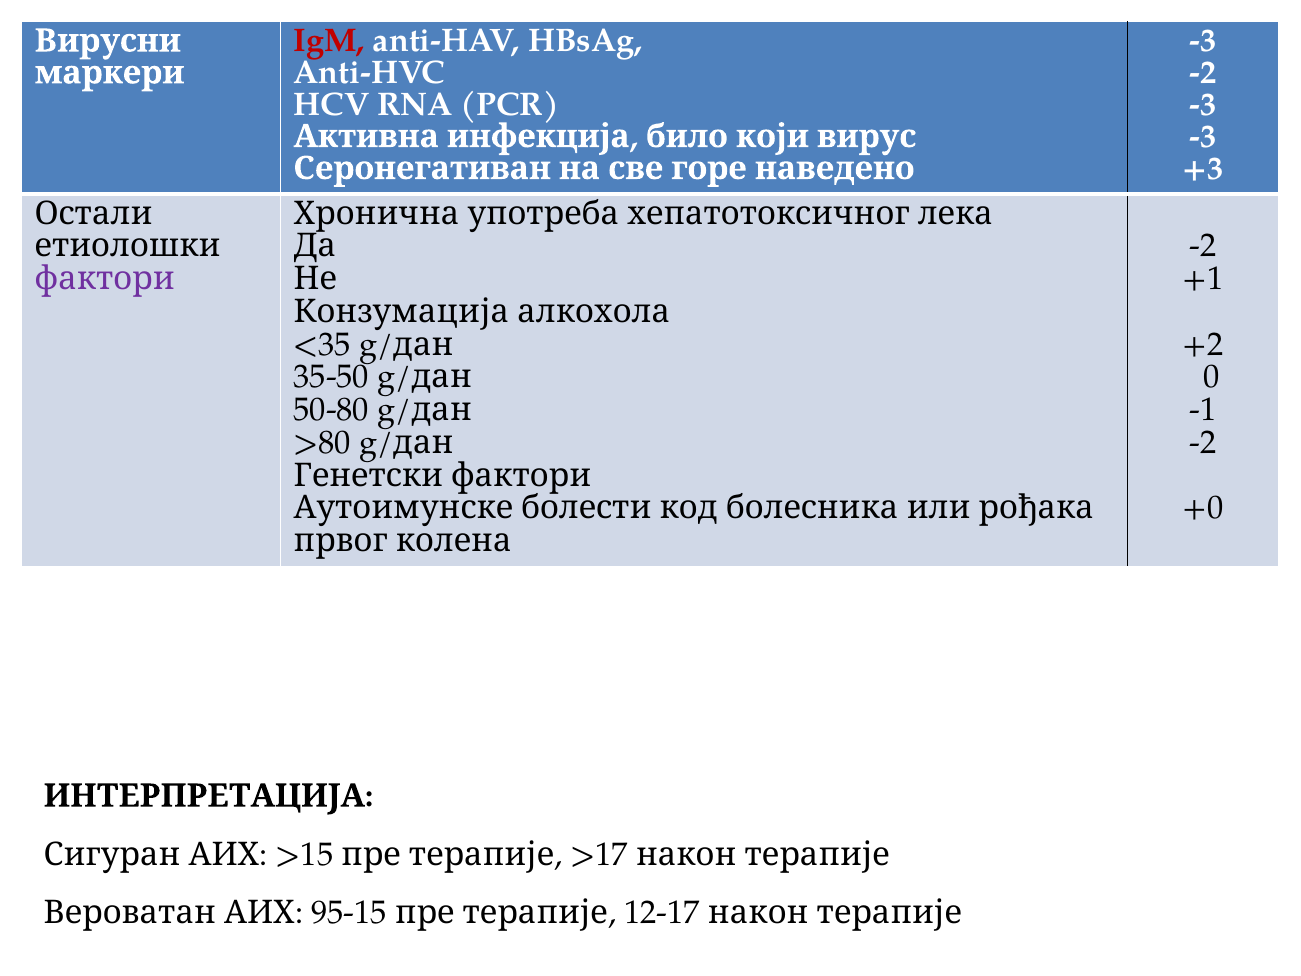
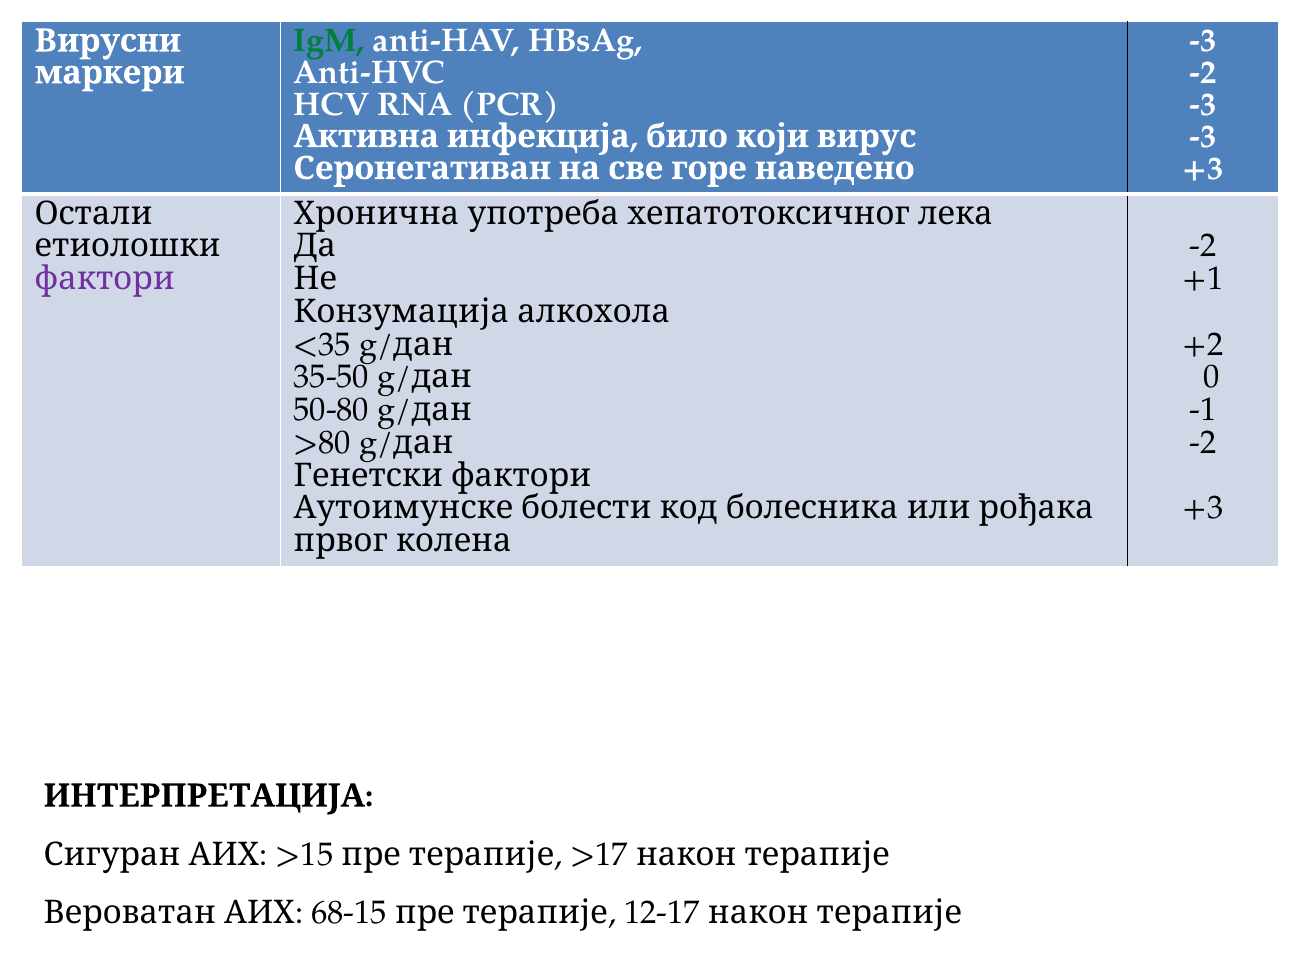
IgM colour: red -> green (329, 41)
+0: +0 -> +3 (1203, 508)
95-15: 95-15 -> 68-15 (349, 913)
